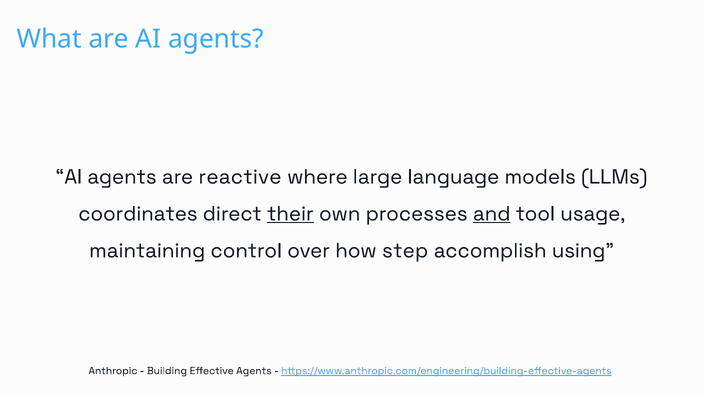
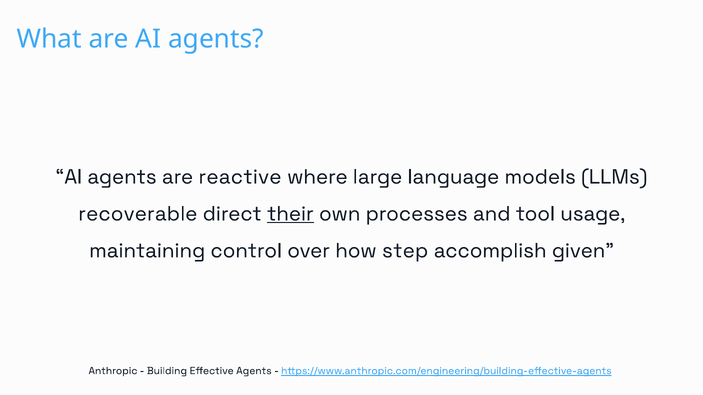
coordinates: coordinates -> recoverable (138, 214)
and underline: present -> none (492, 214)
using: using -> given (583, 251)
